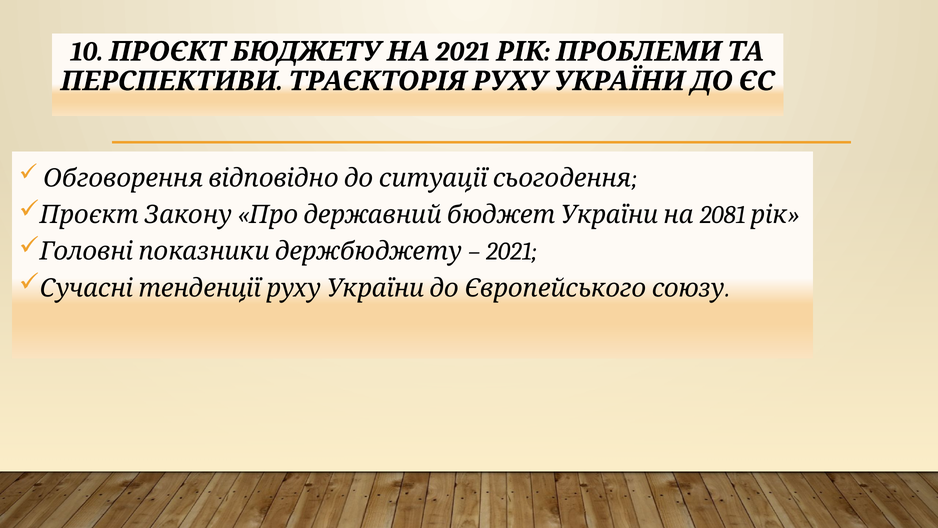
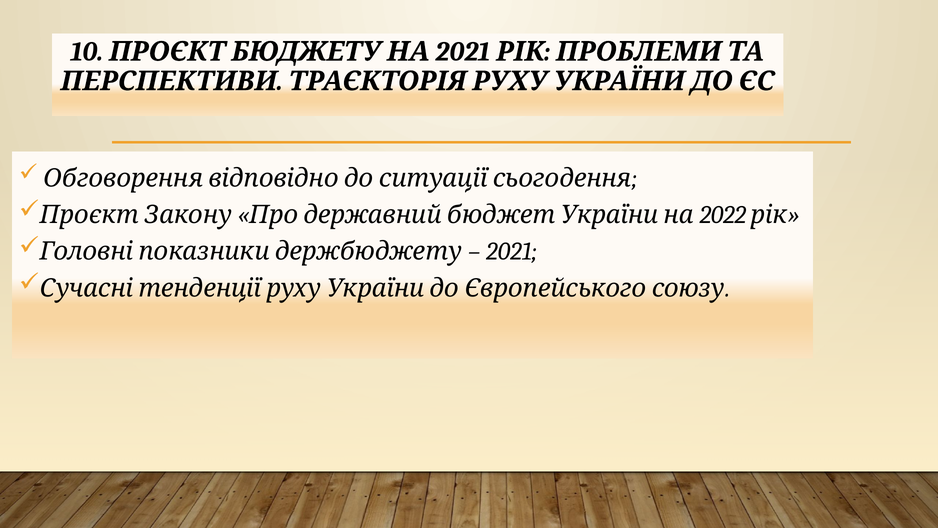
2081: 2081 -> 2022 (723, 215)
